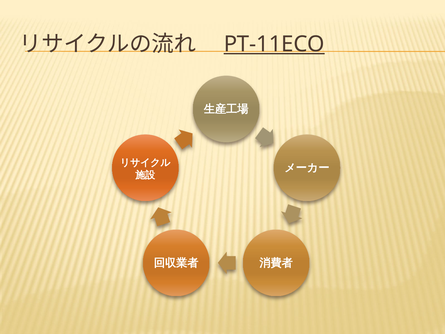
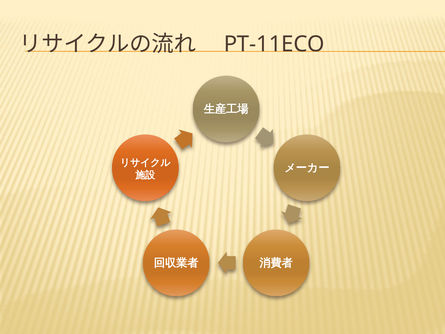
PT-11ECO underline: present -> none (274, 44)
